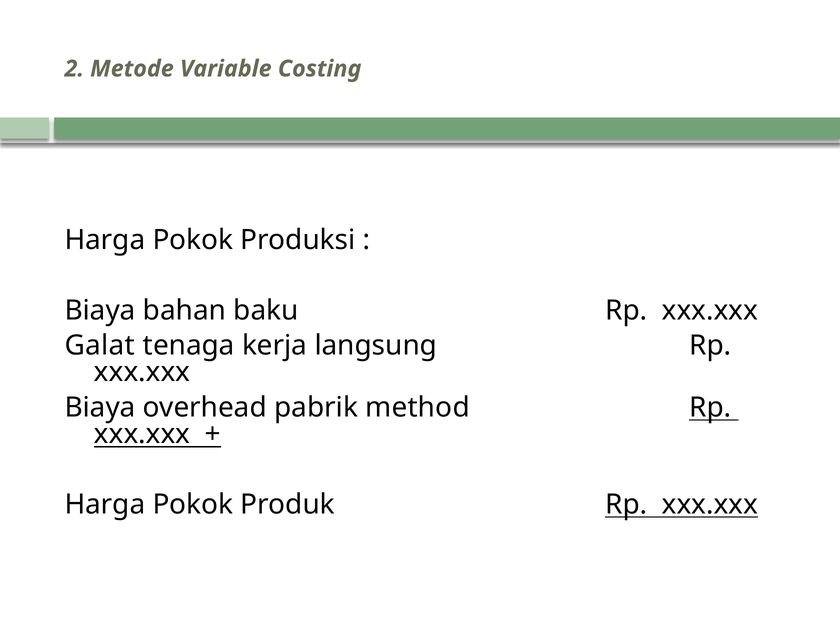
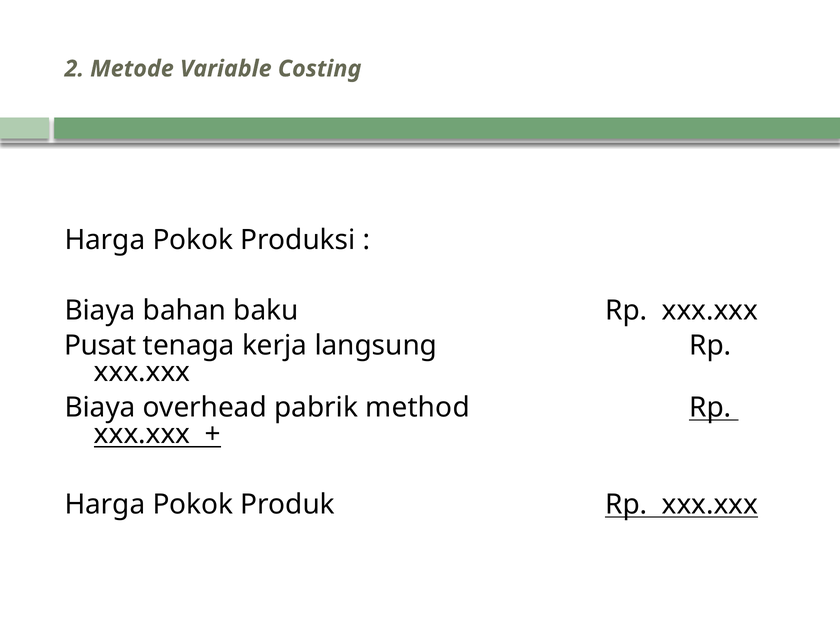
Galat: Galat -> Pusat (100, 345)
